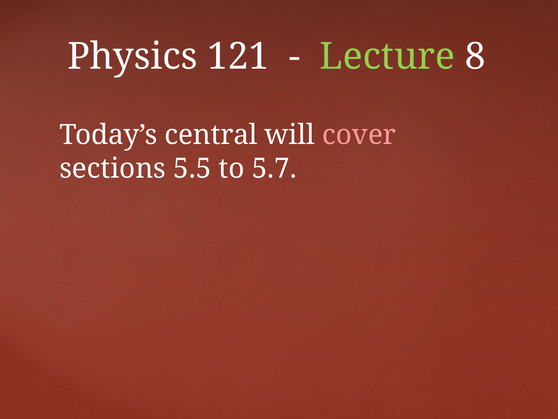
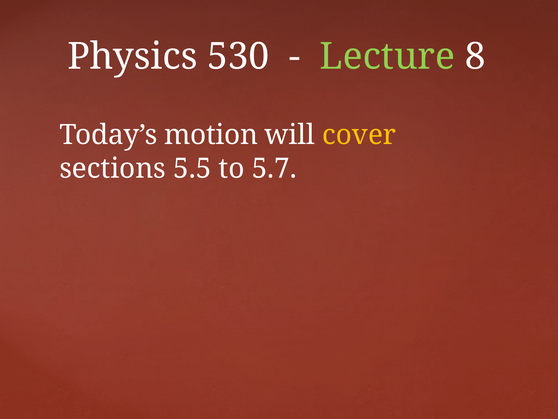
121: 121 -> 530 (238, 57)
central: central -> motion (211, 135)
cover colour: pink -> yellow (359, 135)
